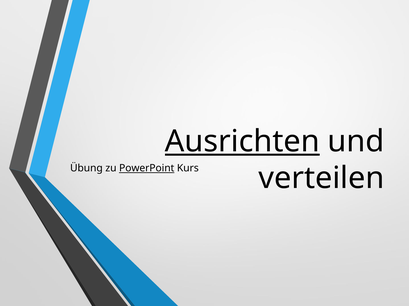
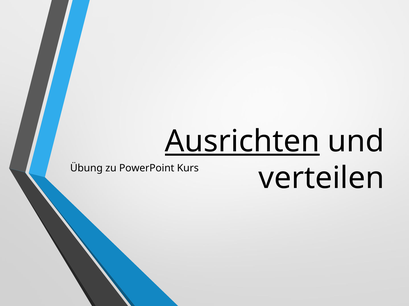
PowerPoint underline: present -> none (147, 169)
